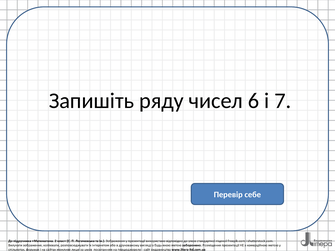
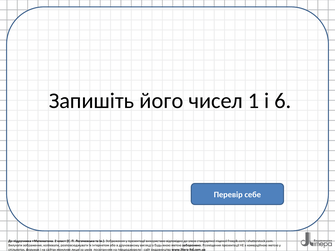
ряду: ряду -> його (161, 101)
6: 6 -> 1 (253, 101)
7: 7 -> 6 (283, 101)
